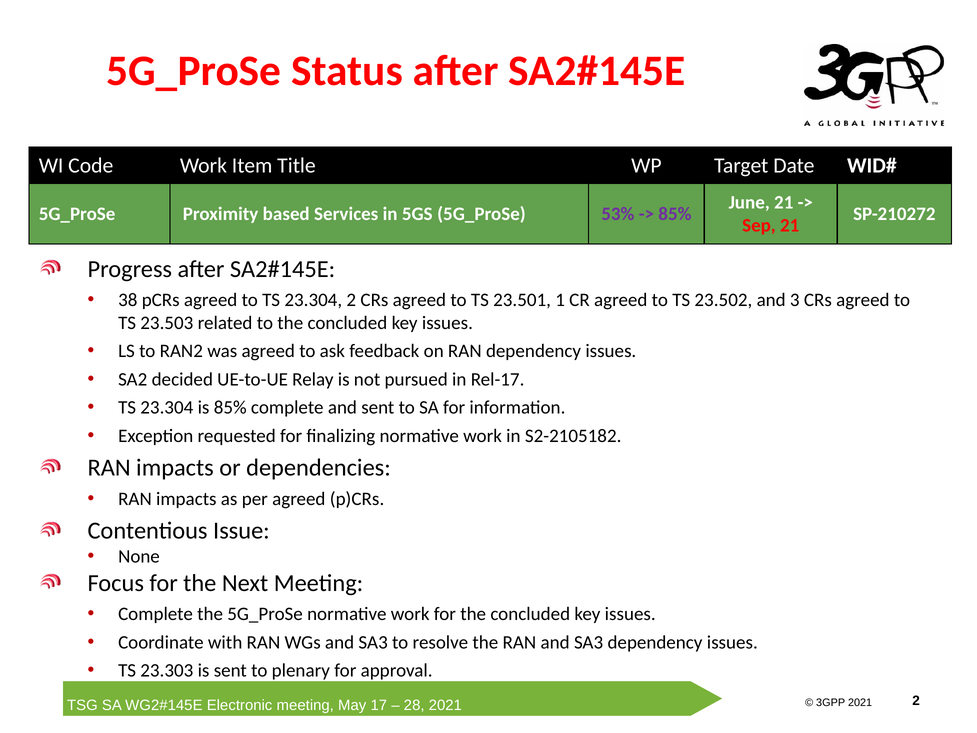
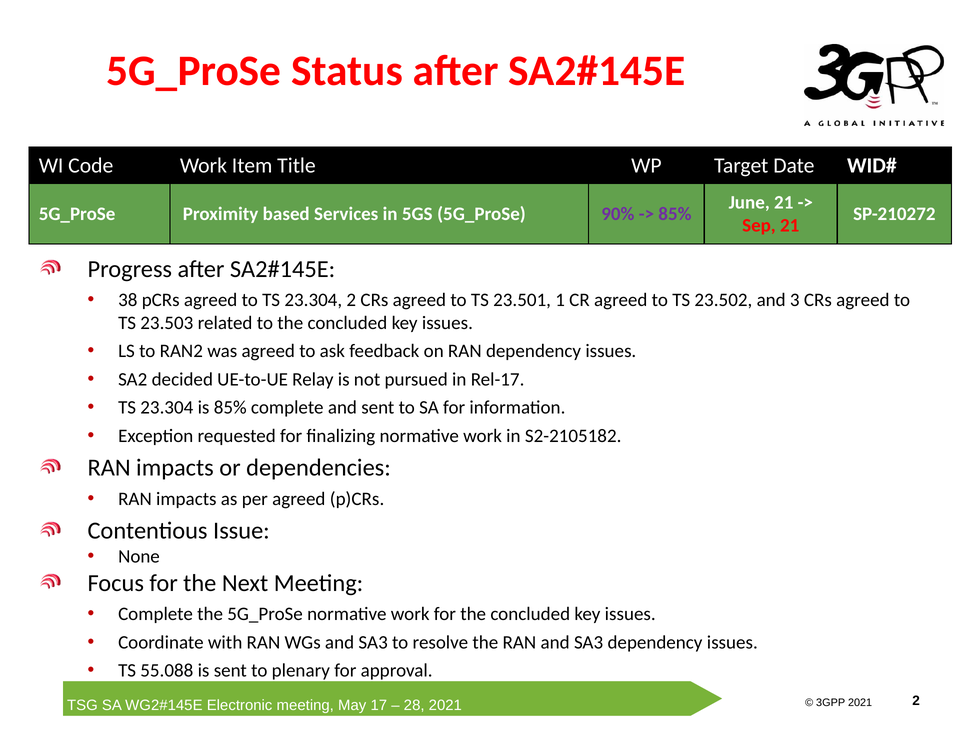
53%: 53% -> 90% (618, 214)
23.303: 23.303 -> 55.088 (167, 670)
